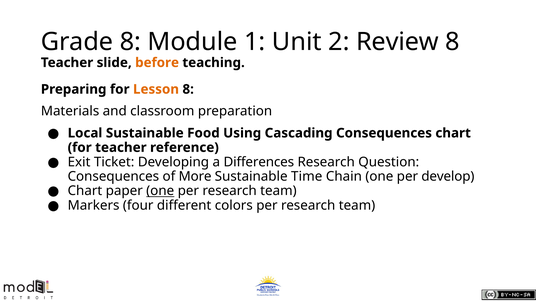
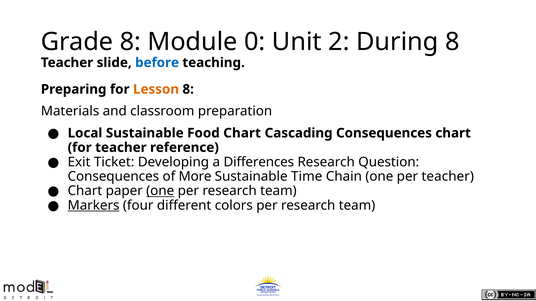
1: 1 -> 0 (255, 42)
Review: Review -> During (397, 42)
before colour: orange -> blue (157, 63)
Food Using: Using -> Chart (242, 133)
per develop: develop -> teacher (448, 177)
Markers underline: none -> present (94, 206)
